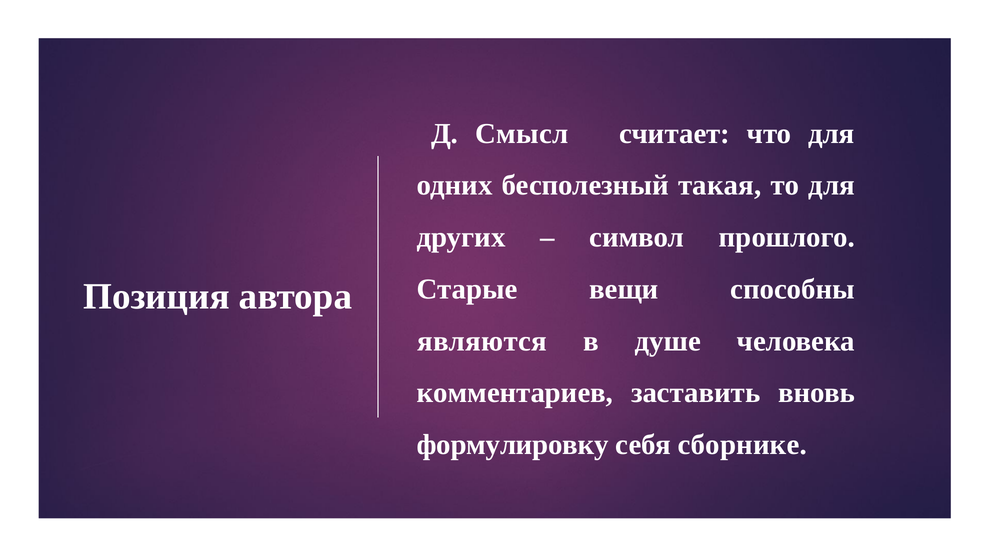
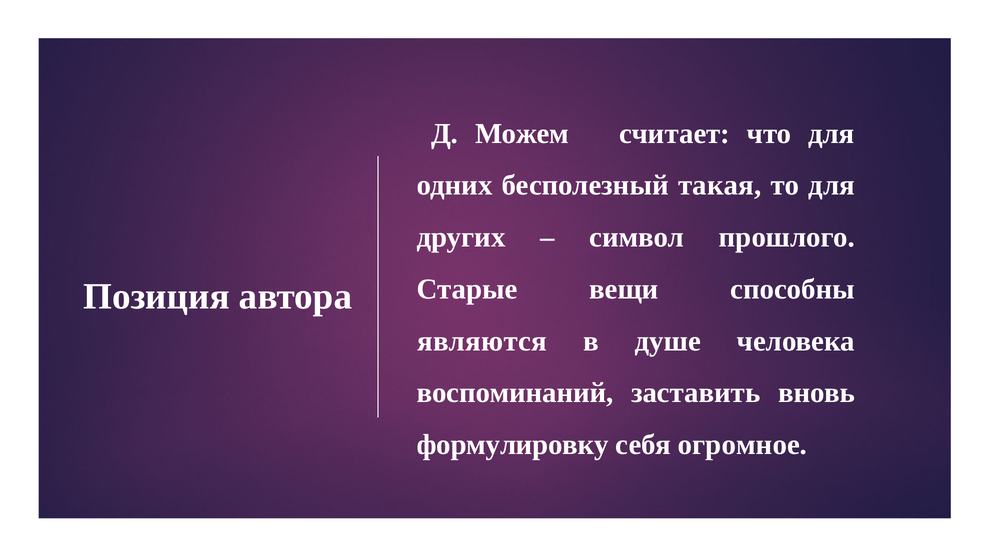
Смысл: Смысл -> Можем (522, 133)
комментариев: комментариев -> воспоминаний (515, 393)
сборнике: сборнике -> огромное (742, 445)
